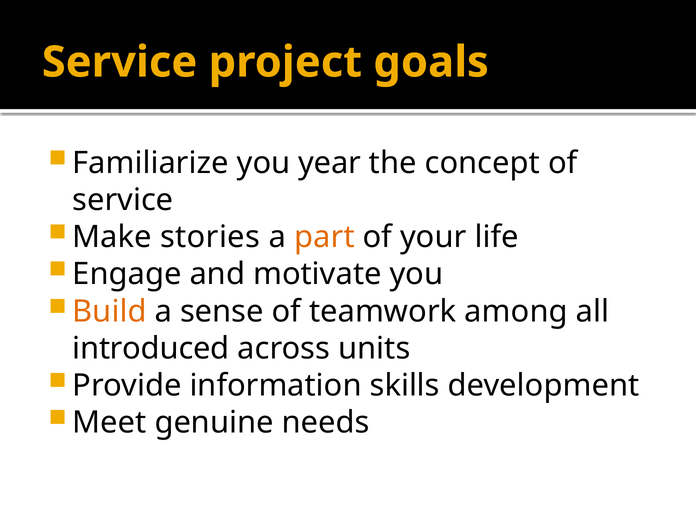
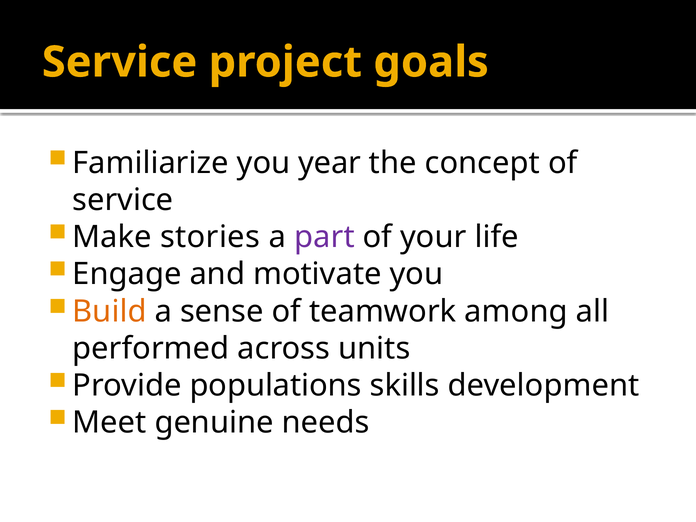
part colour: orange -> purple (325, 237)
introduced: introduced -> performed (151, 348)
information: information -> populations (276, 386)
